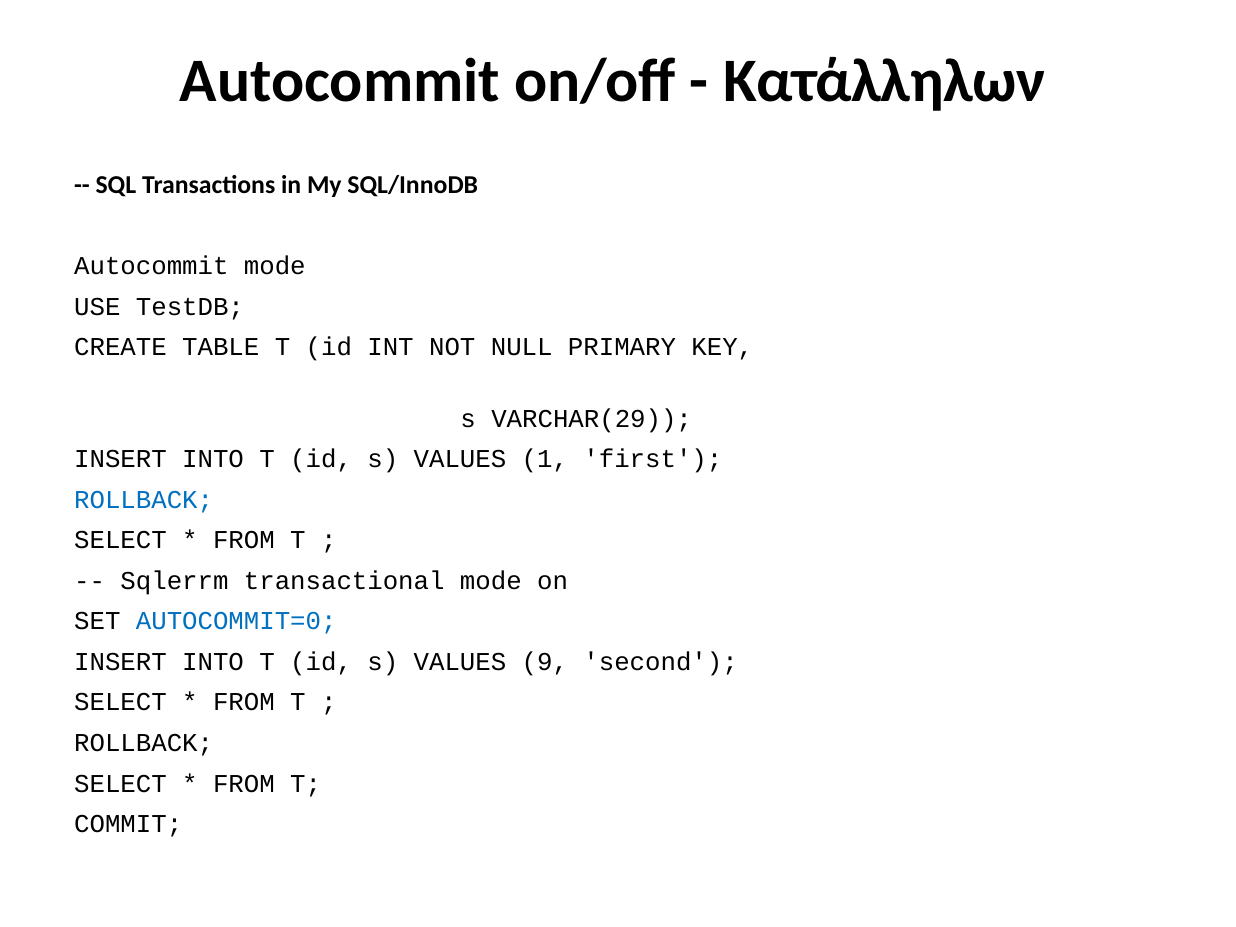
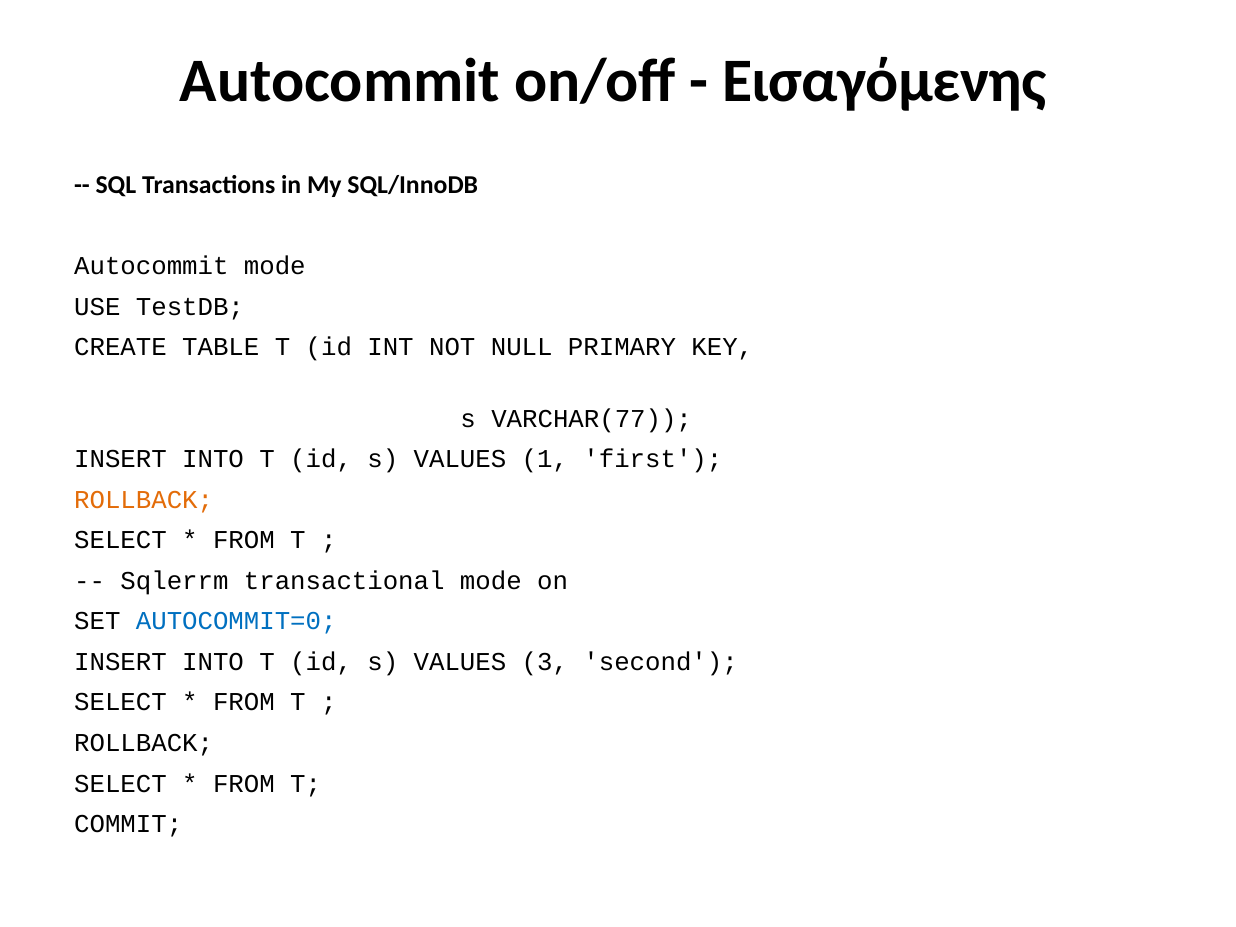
Κατάλληλων: Κατάλληλων -> Εισαγόμενης (884, 81)
VARCHAR(29: VARCHAR(29 -> VARCHAR(77 (592, 419)
ROLLBACK colour: blue -> orange (144, 500)
9: 9 -> 3 (545, 662)
